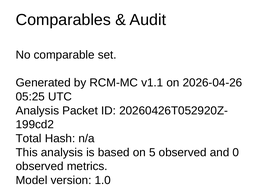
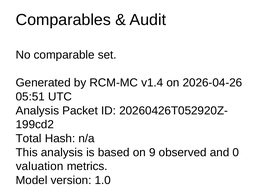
v1.1: v1.1 -> v1.4 (152, 83)
05:25: 05:25 -> 05:51 (30, 97)
5: 5 -> 9 (152, 153)
observed: observed -> valuation (40, 167)
